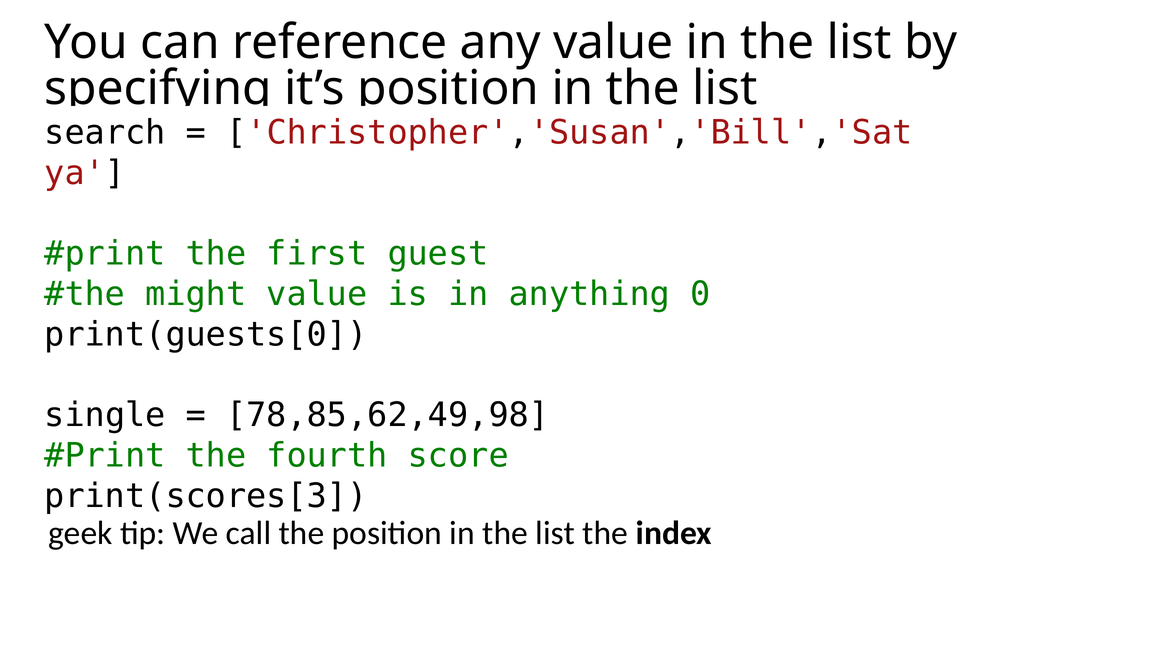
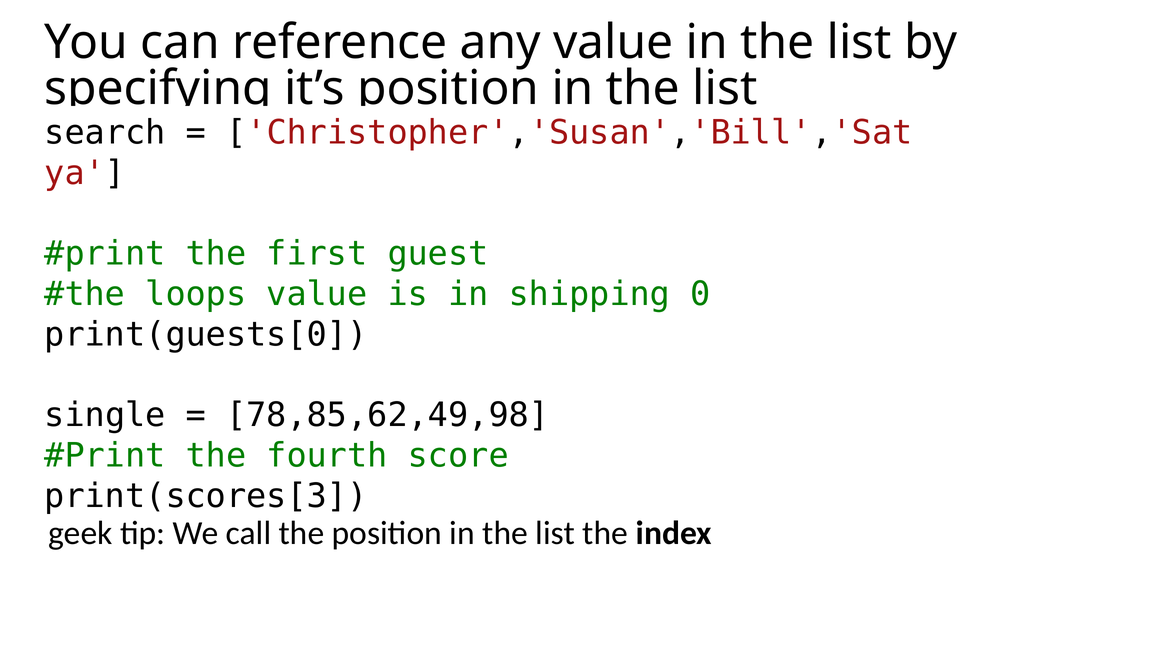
might: might -> loops (196, 294)
anything: anything -> shipping (589, 294)
